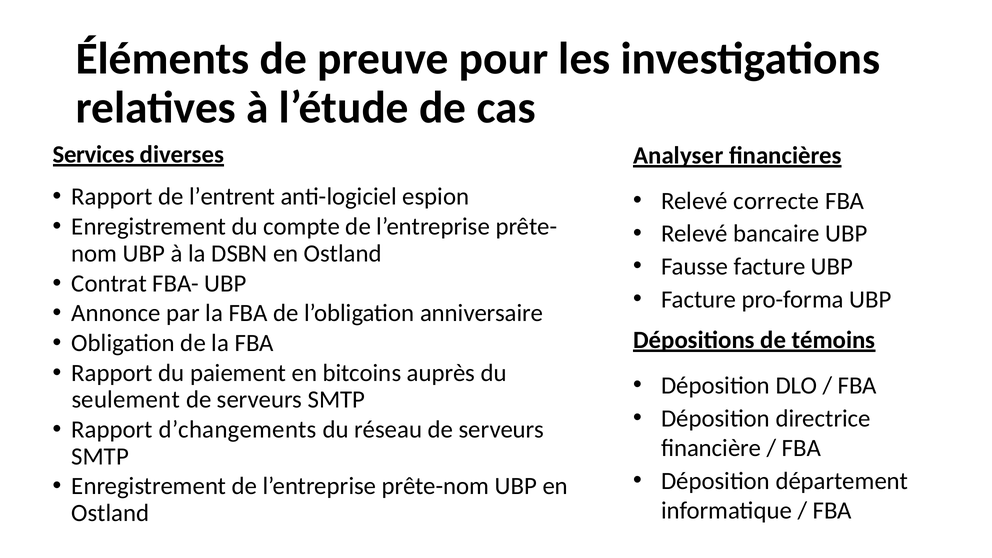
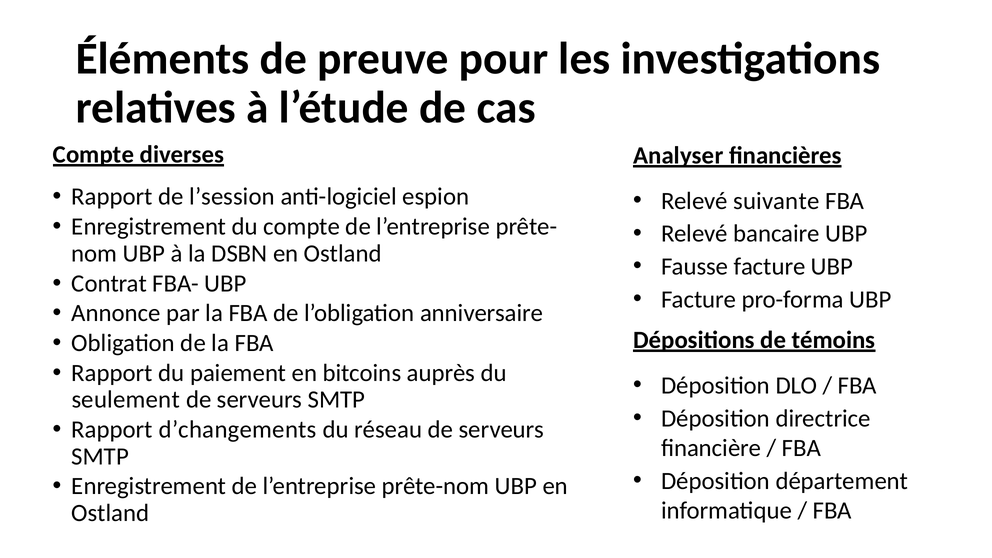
Services: Services -> Compte (93, 155)
l’entrent: l’entrent -> l’session (232, 197)
correcte: correcte -> suivante (776, 201)
